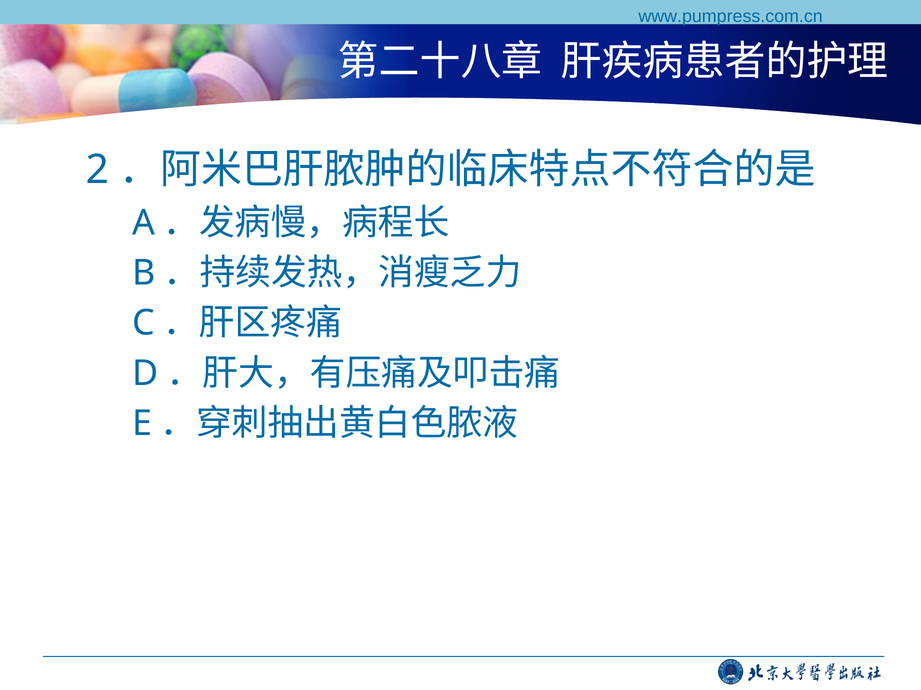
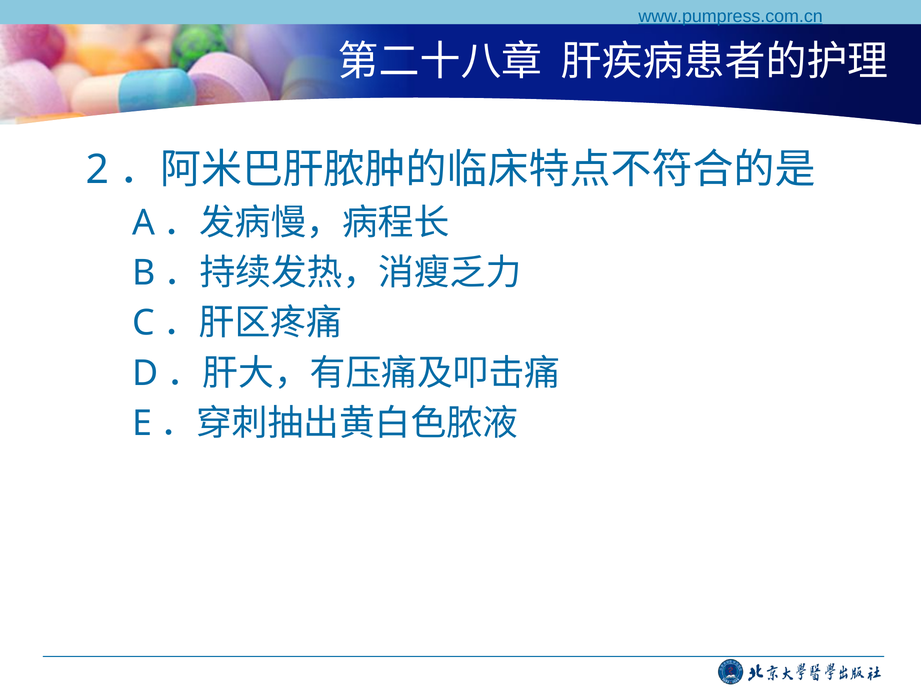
www.pumpress.com.cn underline: none -> present (731, 17)
